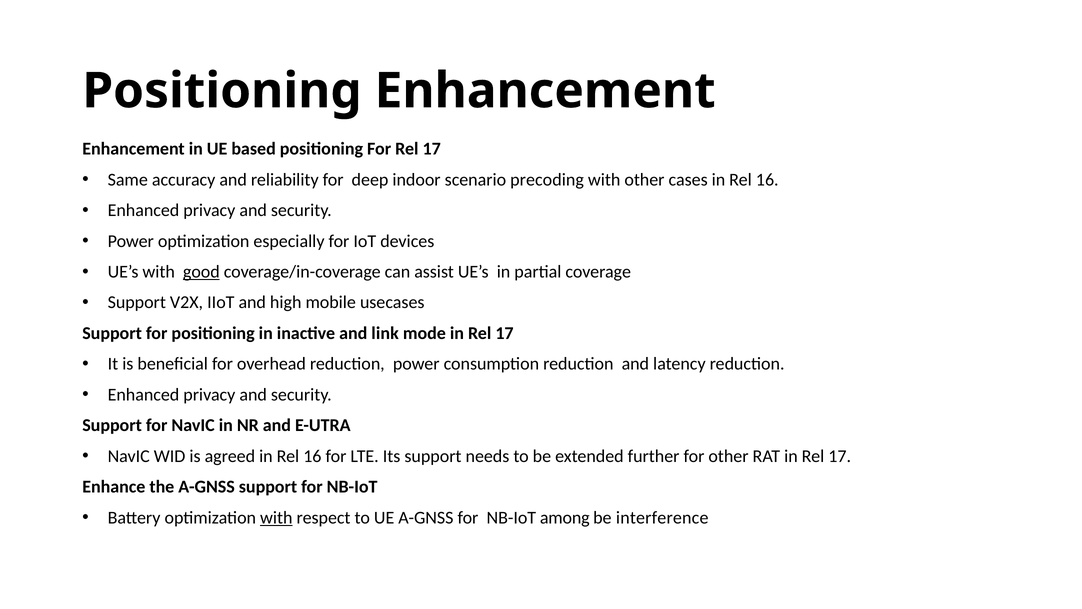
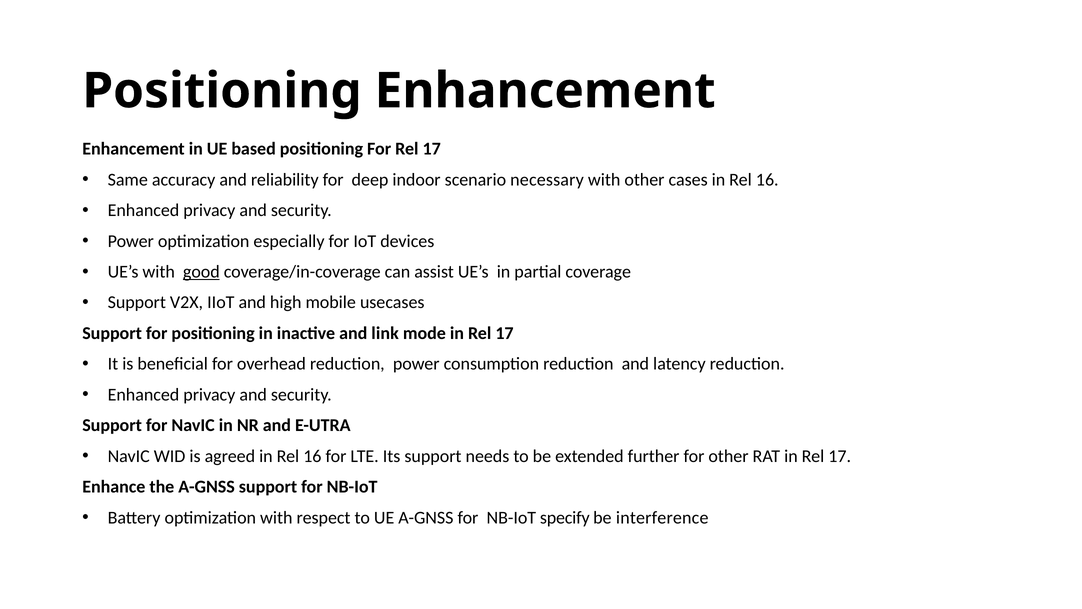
precoding: precoding -> necessary (547, 180)
with underline: present -> none (276, 517)
among: among -> specify (565, 517)
